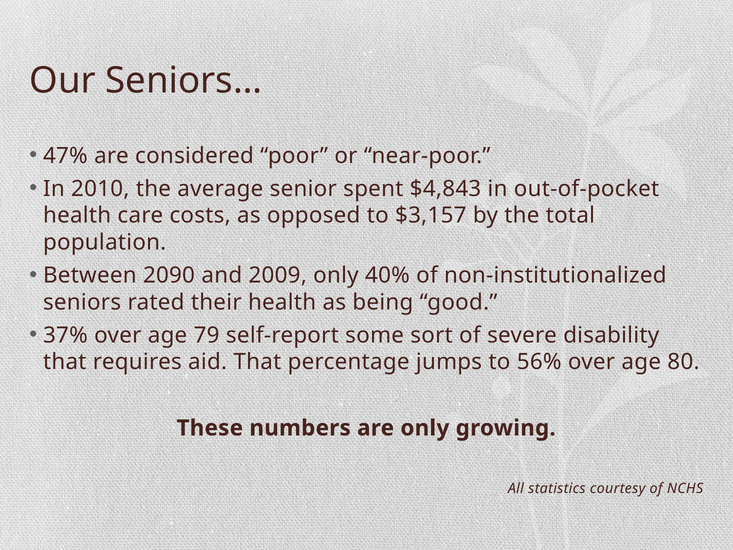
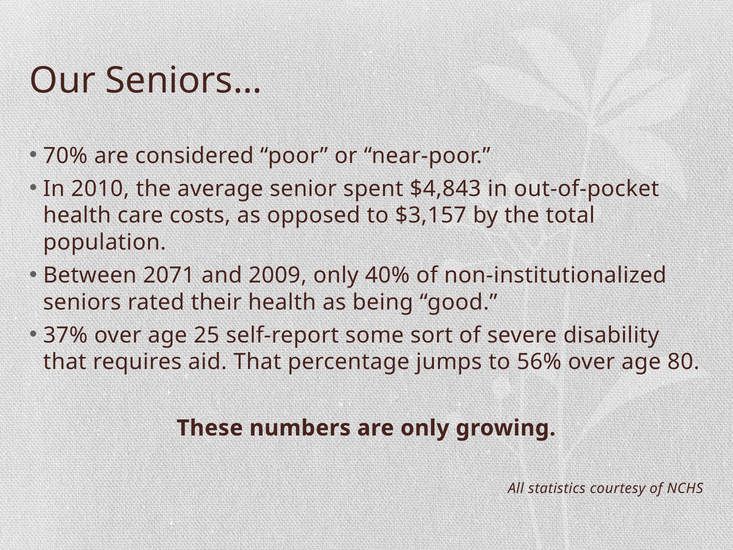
47%: 47% -> 70% (65, 156)
2090: 2090 -> 2071 (169, 275)
79: 79 -> 25 (207, 335)
